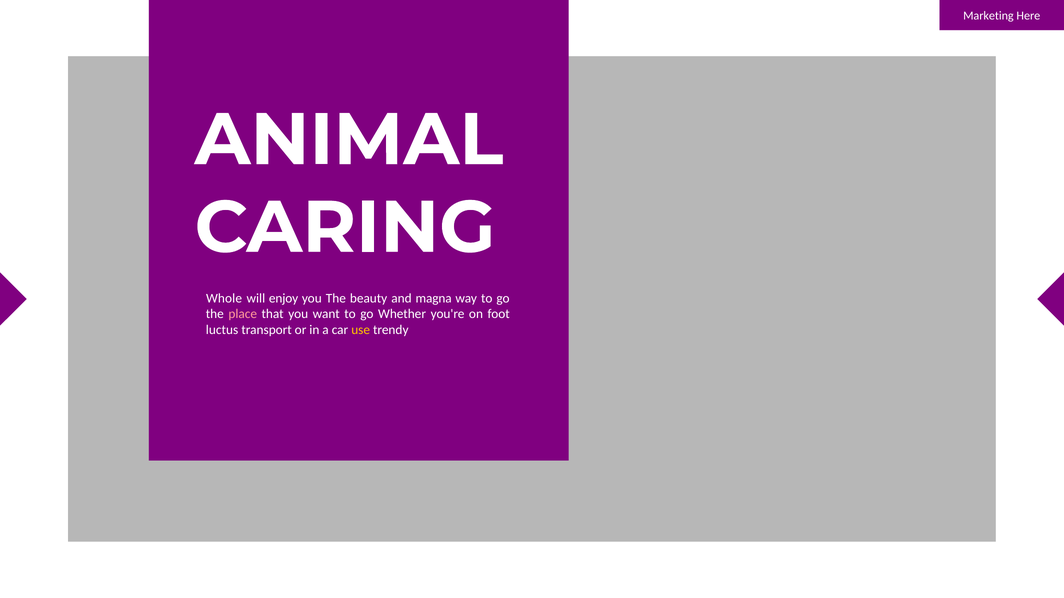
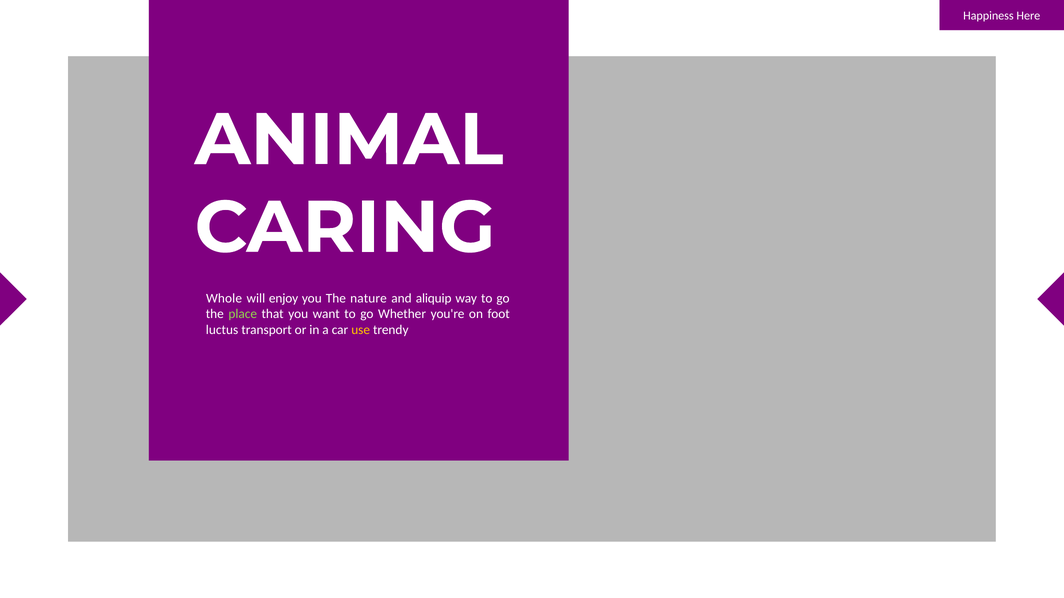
Marketing: Marketing -> Happiness (988, 16)
beauty: beauty -> nature (369, 298)
magna: magna -> aliquip (434, 298)
place colour: pink -> light green (243, 314)
